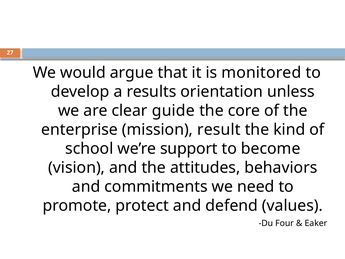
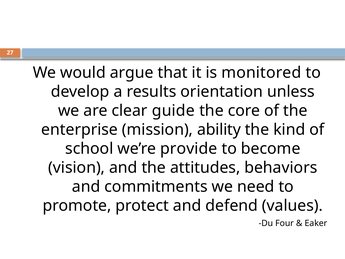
result: result -> ability (219, 130)
support: support -> provide (189, 149)
